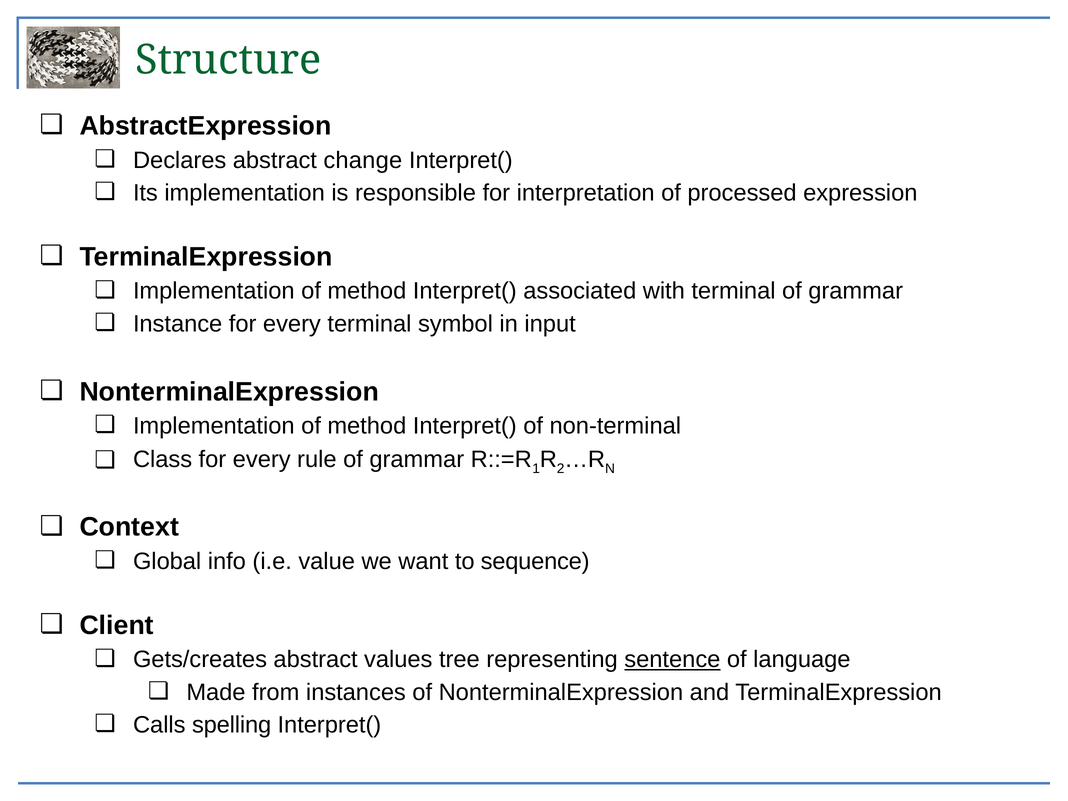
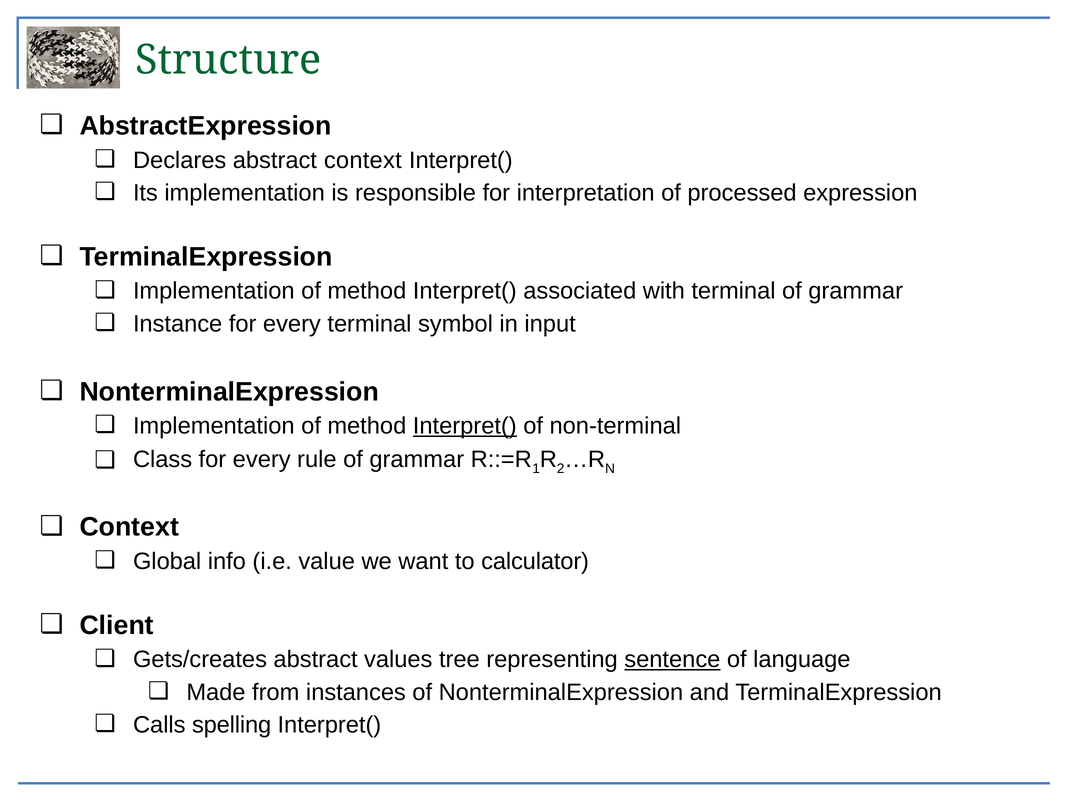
abstract change: change -> context (363, 160)
Interpret( underline: none -> present (465, 426)
sequence: sequence -> calculator (535, 561)
